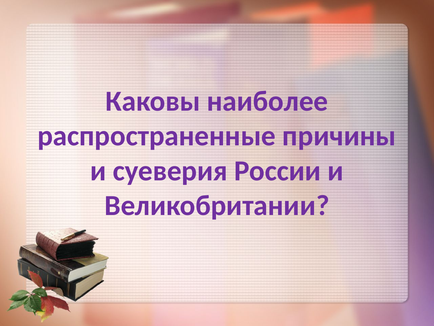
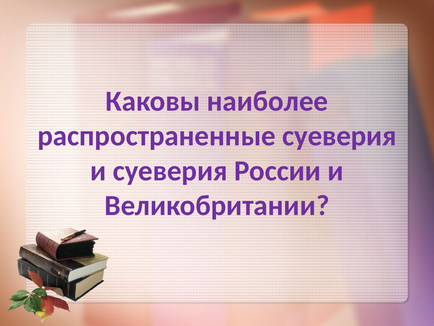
распространенные причины: причины -> суеверия (339, 136)
